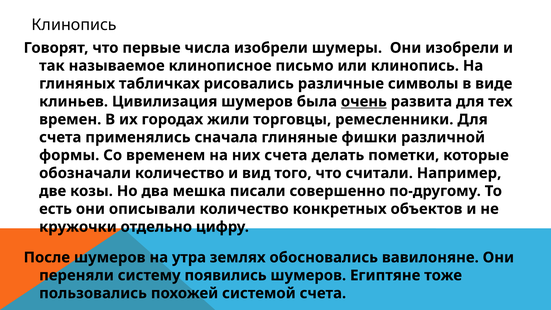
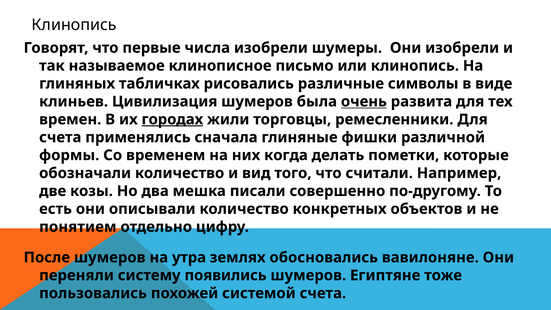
городах underline: none -> present (172, 119)
них счета: счета -> когда (286, 155)
кружочки: кружочки -> понятием (78, 227)
